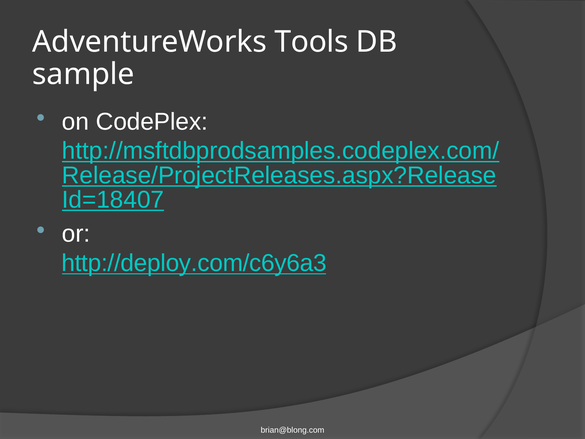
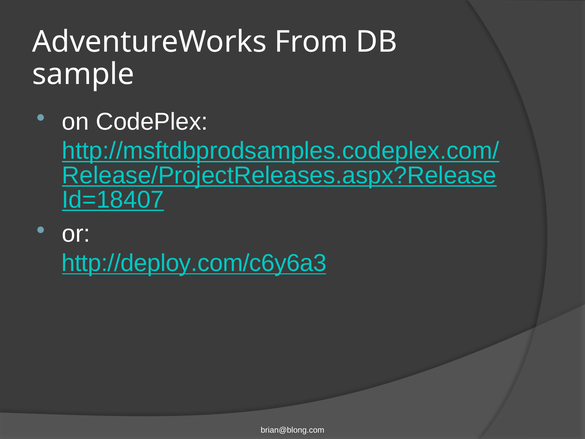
Tools: Tools -> From (311, 42)
